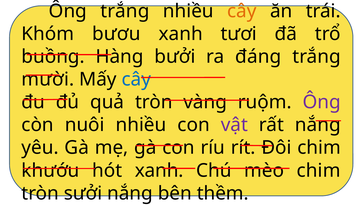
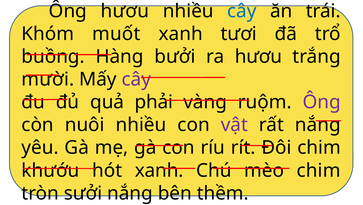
Ông trắng: trắng -> hươu (125, 11)
cây colour: orange -> blue (242, 11)
bươu: bươu -> muốt (116, 34)
ra đáng: đáng -> hươu (258, 57)
cây colour: blue -> purple (136, 79)
quả tròn: tròn -> phải (154, 102)
